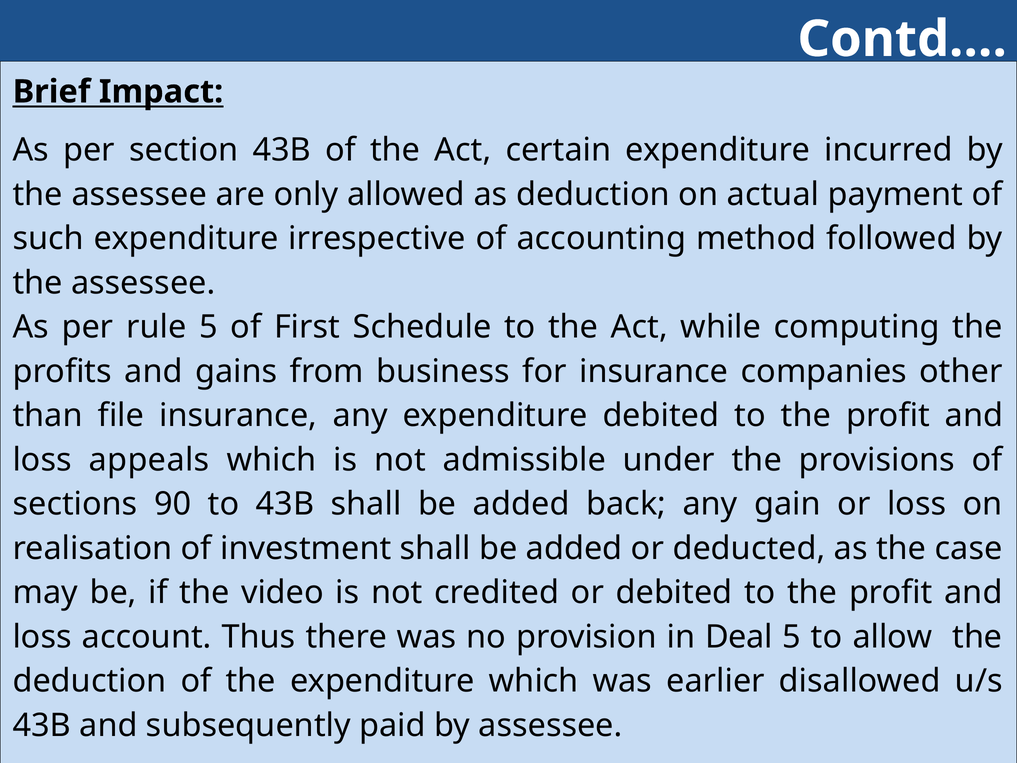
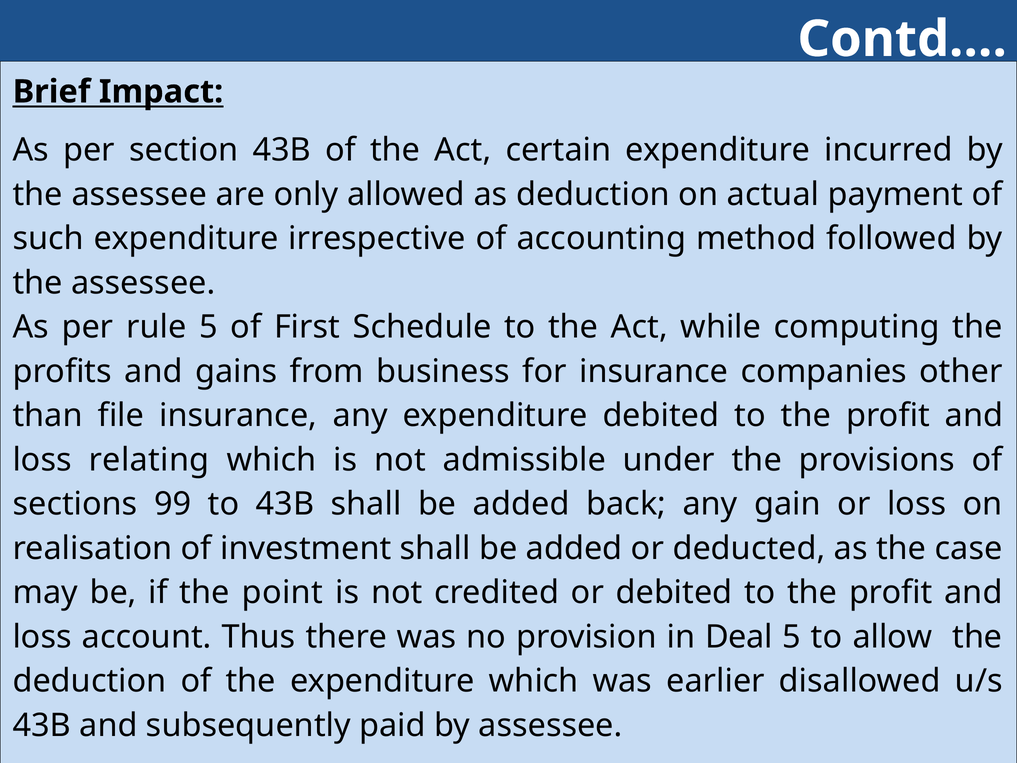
appeals: appeals -> relating (149, 460)
90: 90 -> 99 (173, 504)
video: video -> point (282, 592)
